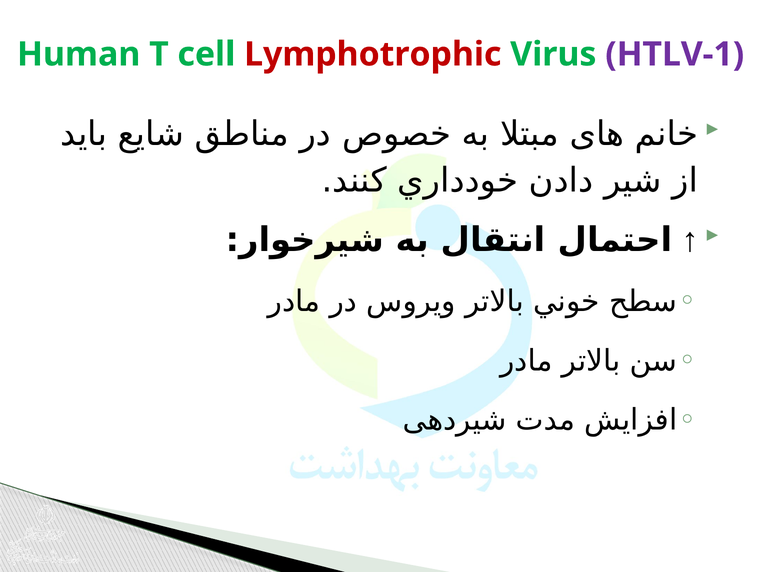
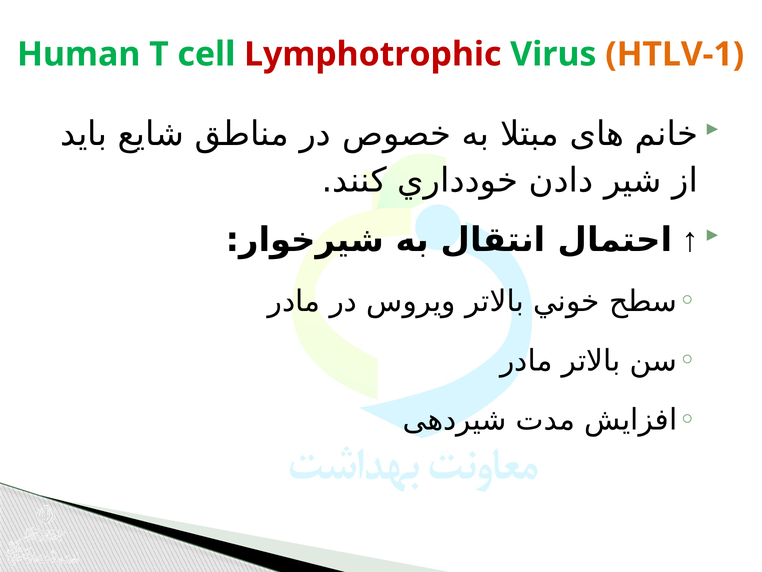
HTLV-1 colour: purple -> orange (675, 54)
